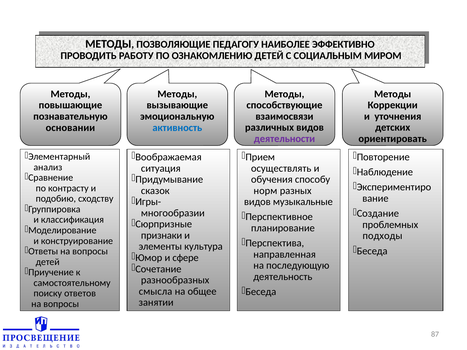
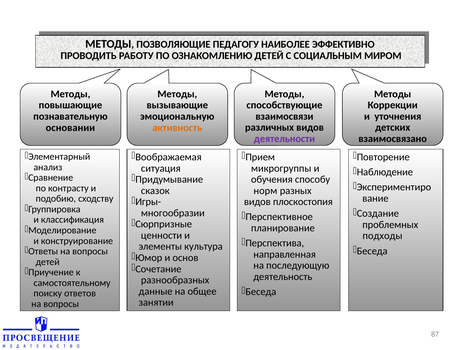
активность colour: blue -> orange (177, 128)
ориентировать: ориентировать -> взаимосвязано (393, 139)
осуществлять: осуществлять -> микрогруппы (281, 168)
музыкальные: музыкальные -> плоскостопия (303, 202)
признаки: признаки -> ценности (162, 236)
сфере: сфере -> основ (185, 258)
смысла: смысла -> данные (156, 292)
